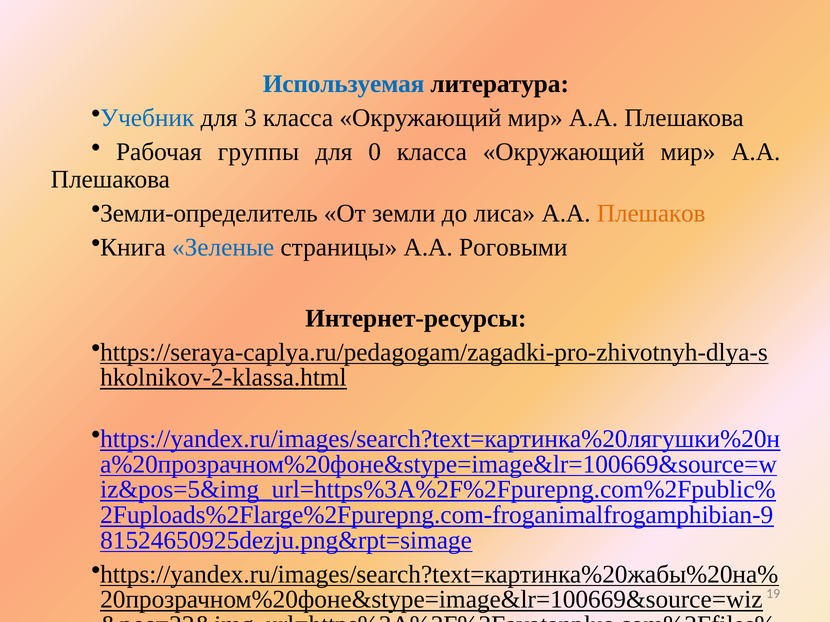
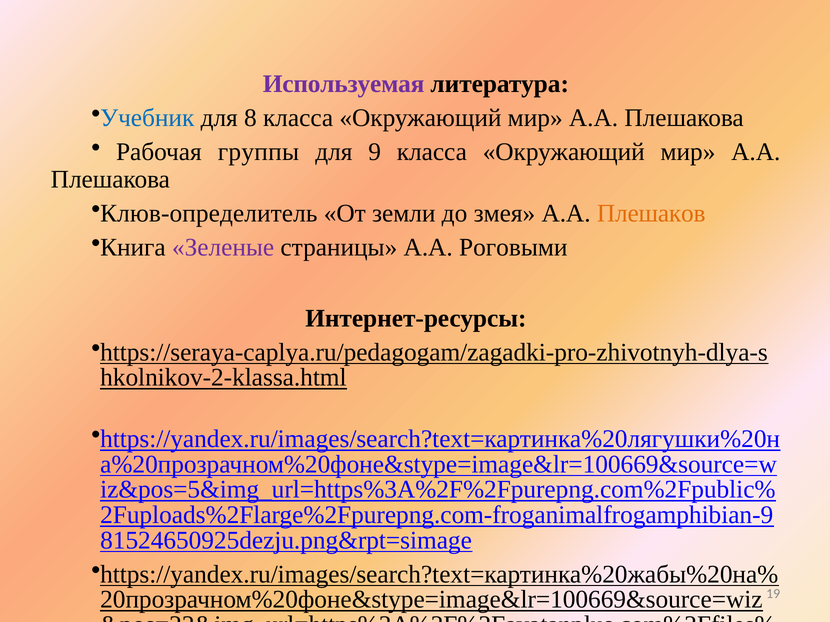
Используемая colour: blue -> purple (344, 84)
3: 3 -> 8 (250, 118)
0: 0 -> 9 (375, 152)
Земли-определитель: Земли-определитель -> Клюв-определитель (209, 213)
лиса: лиса -> змея (504, 213)
Зеленые colour: blue -> purple (223, 247)
